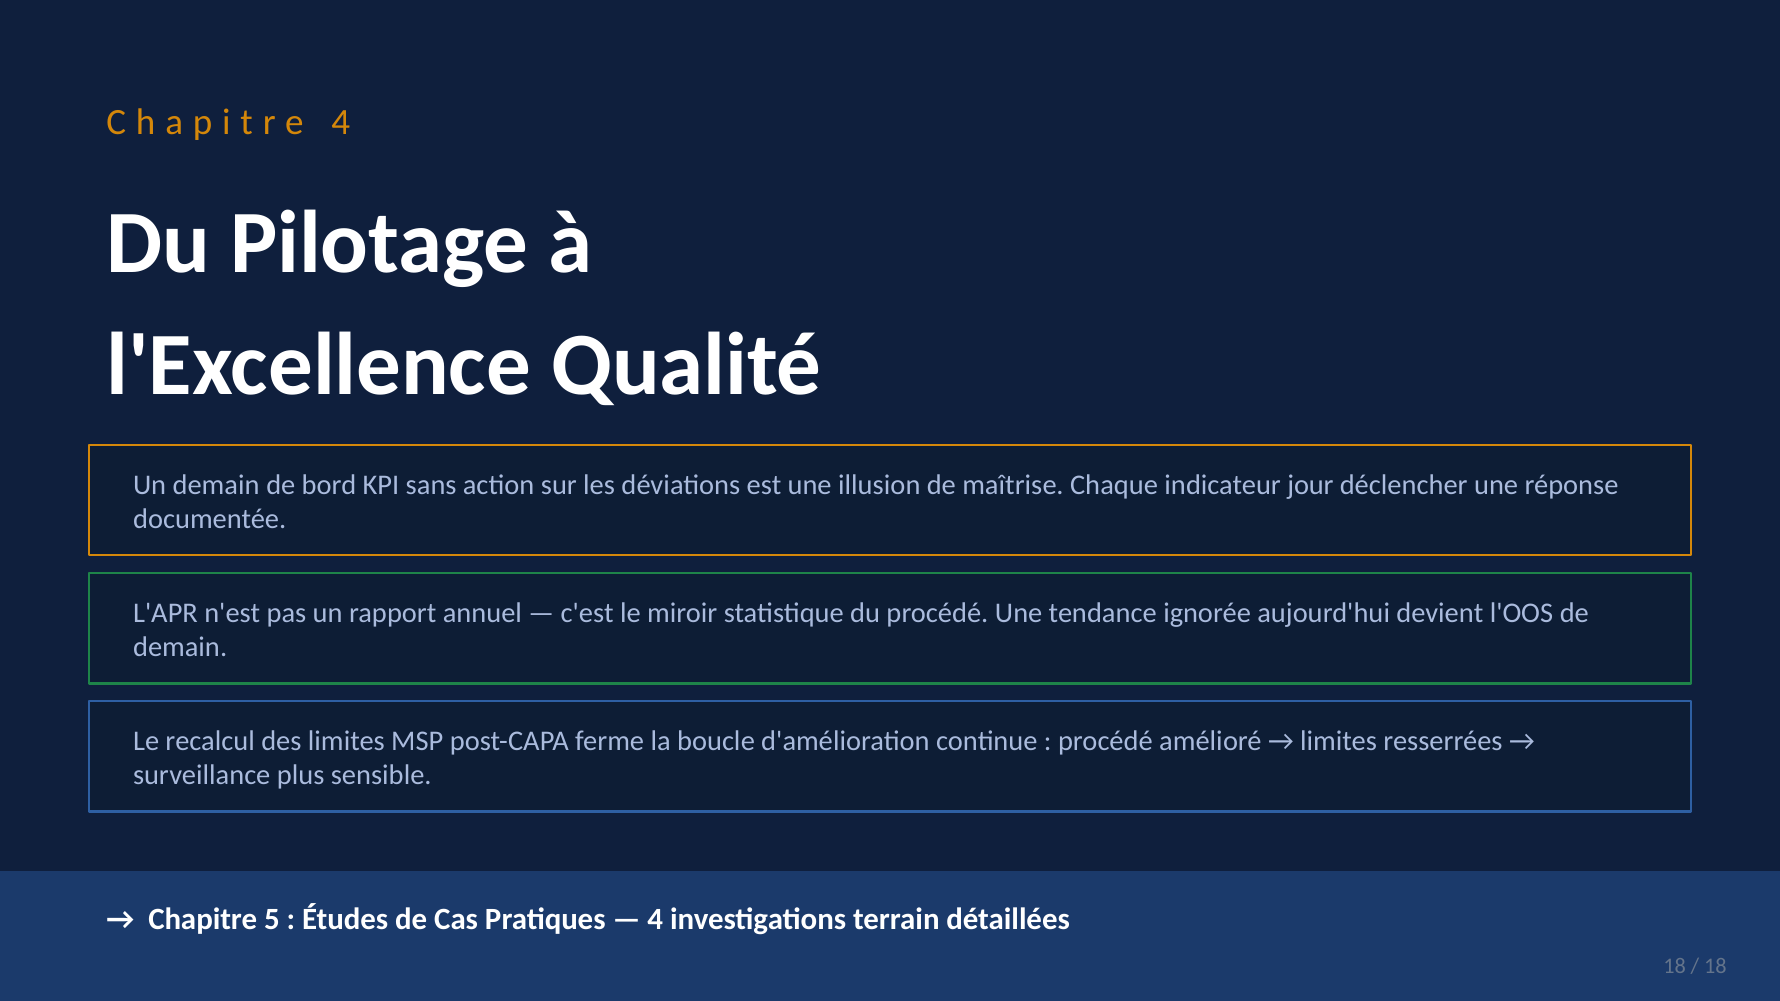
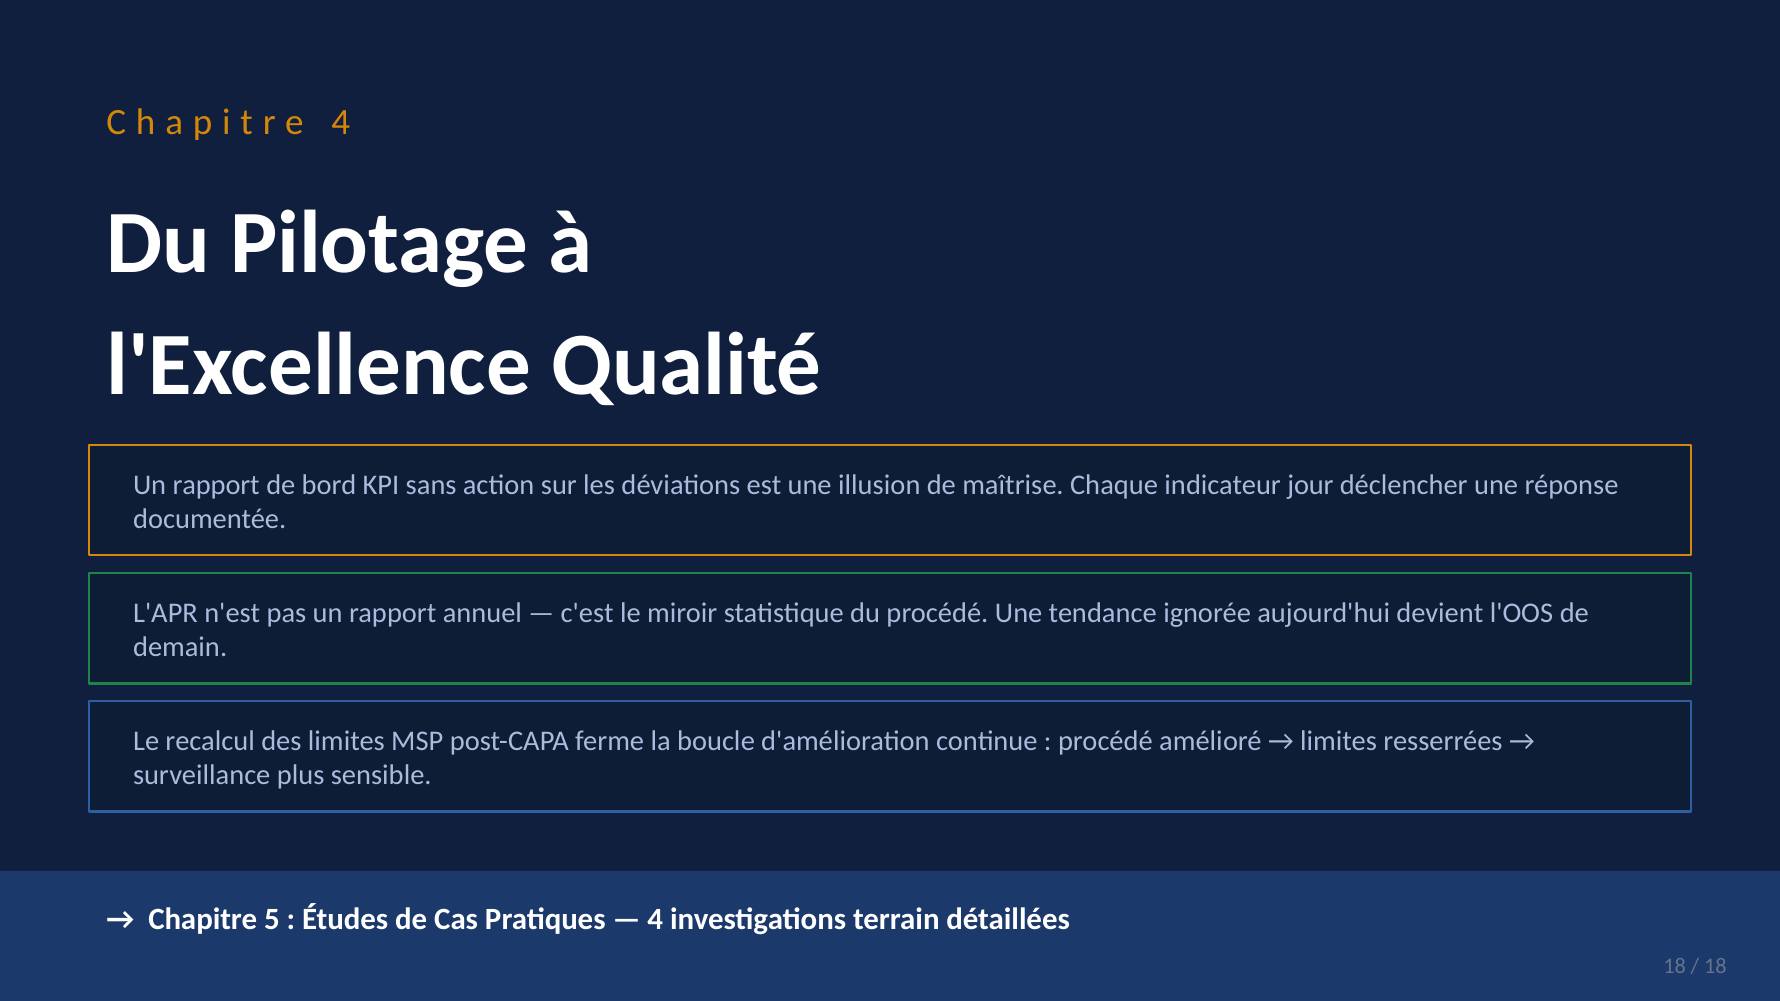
demain: demain -> rapport (216, 485)
